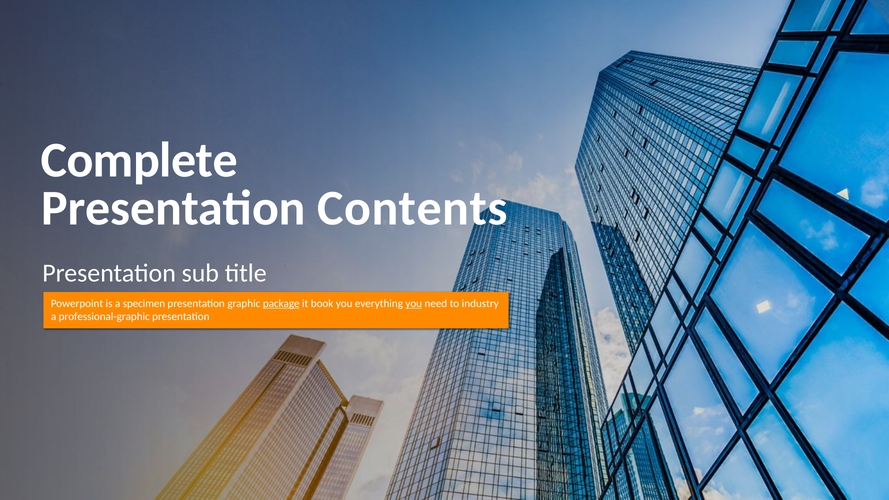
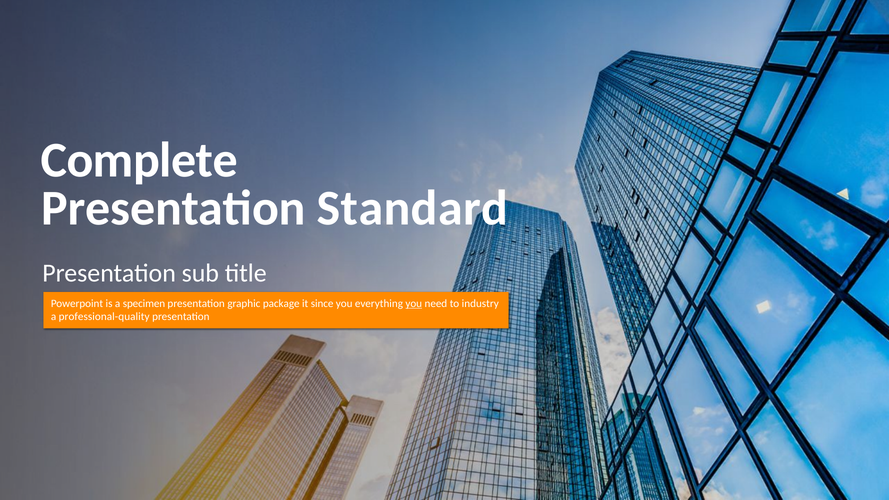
Contents: Contents -> Standard (412, 208)
package underline: present -> none (281, 303)
book: book -> since (322, 303)
professional-graphic: professional-graphic -> professional-quality (104, 317)
